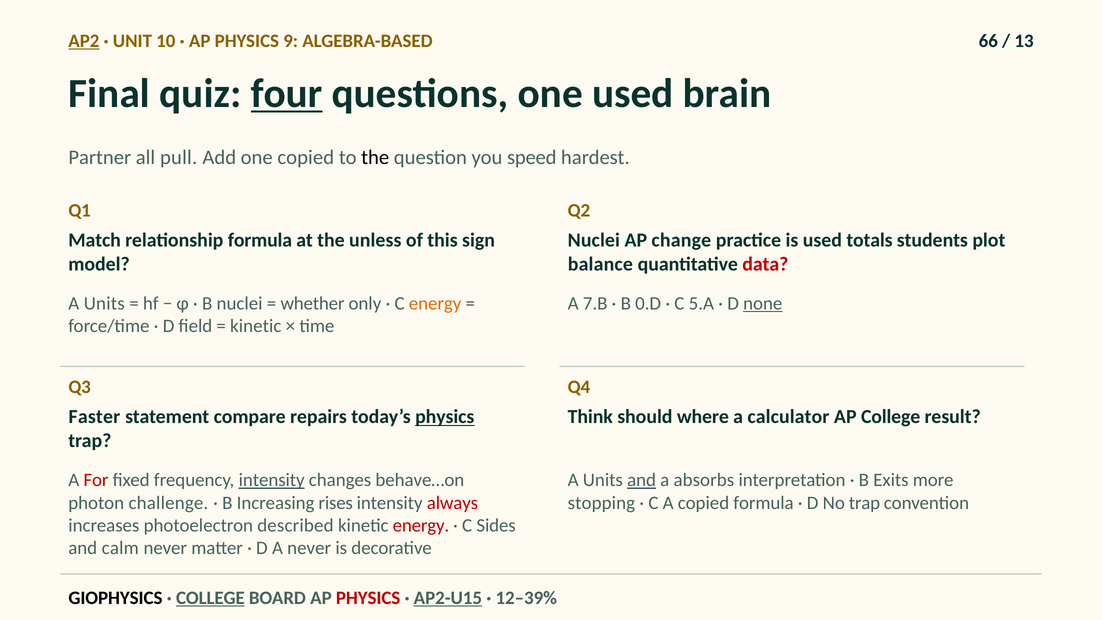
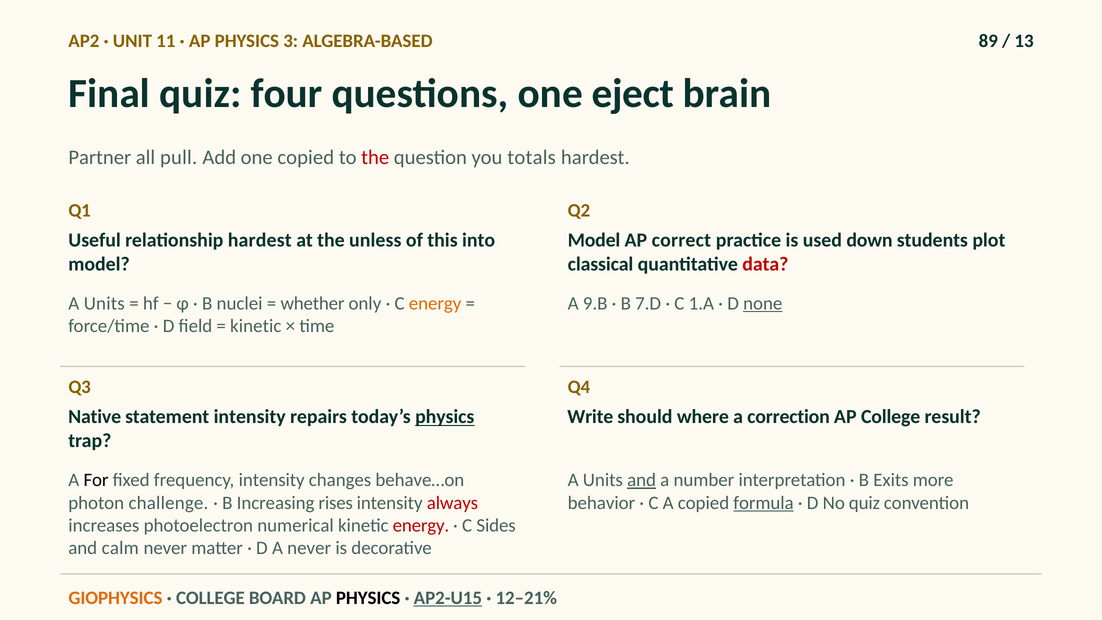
AP2 underline: present -> none (84, 41)
10: 10 -> 11 (166, 41)
9: 9 -> 3 (291, 41)
66: 66 -> 89 (988, 41)
four underline: present -> none (287, 94)
one used: used -> eject (633, 94)
the colour: black -> red (375, 157)
speed: speed -> totals (532, 157)
Match: Match -> Useful (95, 240)
relationship formula: formula -> hardest (260, 240)
sign: sign -> into (479, 240)
Nuclei: Nuclei -> Model (594, 240)
change: change -> correct (681, 240)
totals: totals -> down (869, 240)
balance: balance -> classical (601, 264)
7.B: 7.B -> 9.B (595, 303)
0.D: 0.D -> 7.D (648, 303)
5.A: 5.A -> 1.A (701, 303)
Faster: Faster -> Native (95, 417)
statement compare: compare -> intensity (250, 417)
Think: Think -> Write (590, 417)
calculator: calculator -> correction (789, 417)
For colour: red -> black (96, 480)
intensity underline: present -> none (272, 480)
absorbs: absorbs -> number (704, 480)
stopping: stopping -> behavior (601, 503)
formula underline: none -> present (764, 503)
No trap: trap -> quiz (864, 503)
described: described -> numerical (296, 525)
GIOPHYSICS colour: black -> orange (115, 598)
COLLEGE underline: present -> none (210, 598)
PHYSICS colour: red -> black (368, 598)
12–39%: 12–39% -> 12–21% (526, 598)
